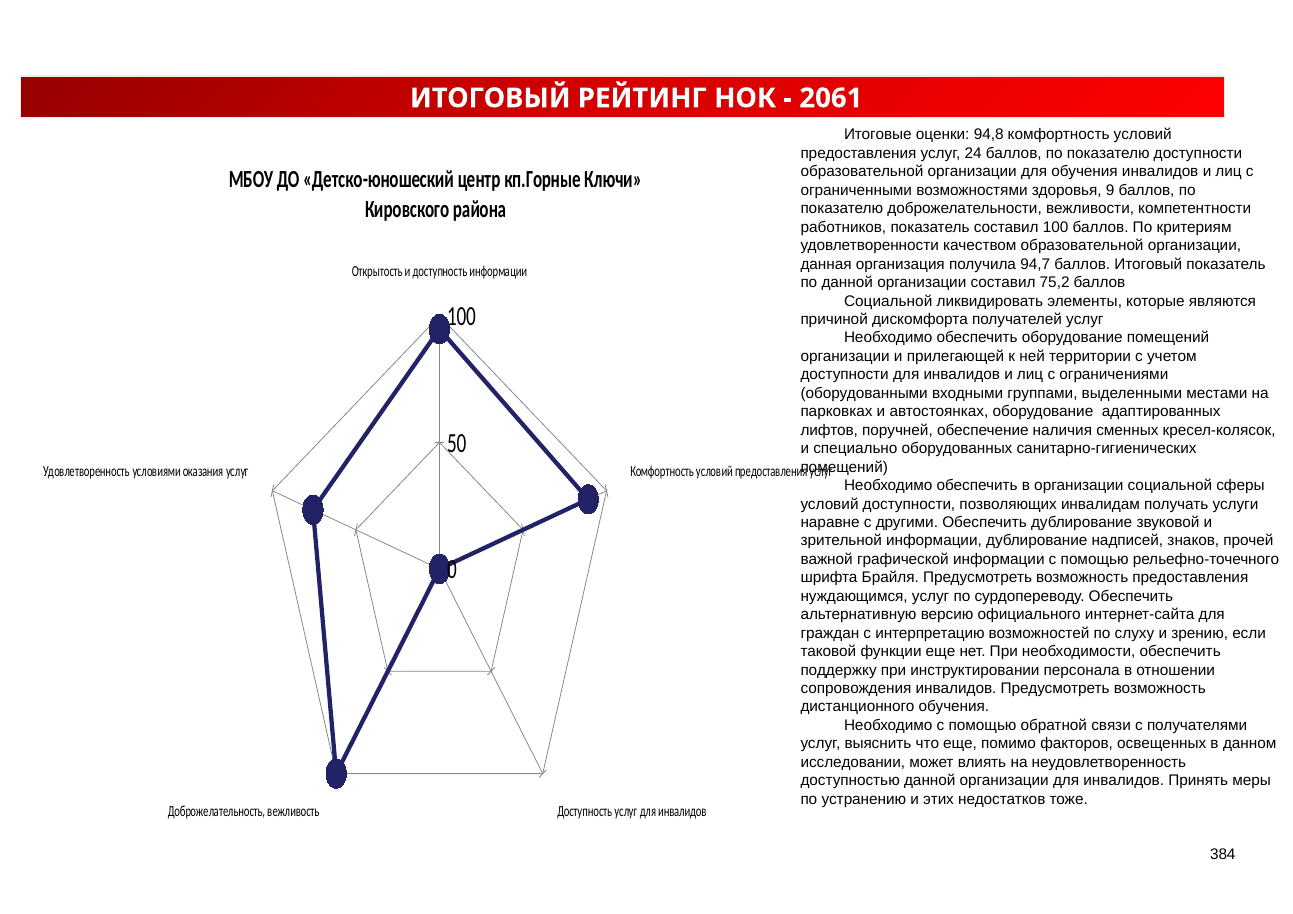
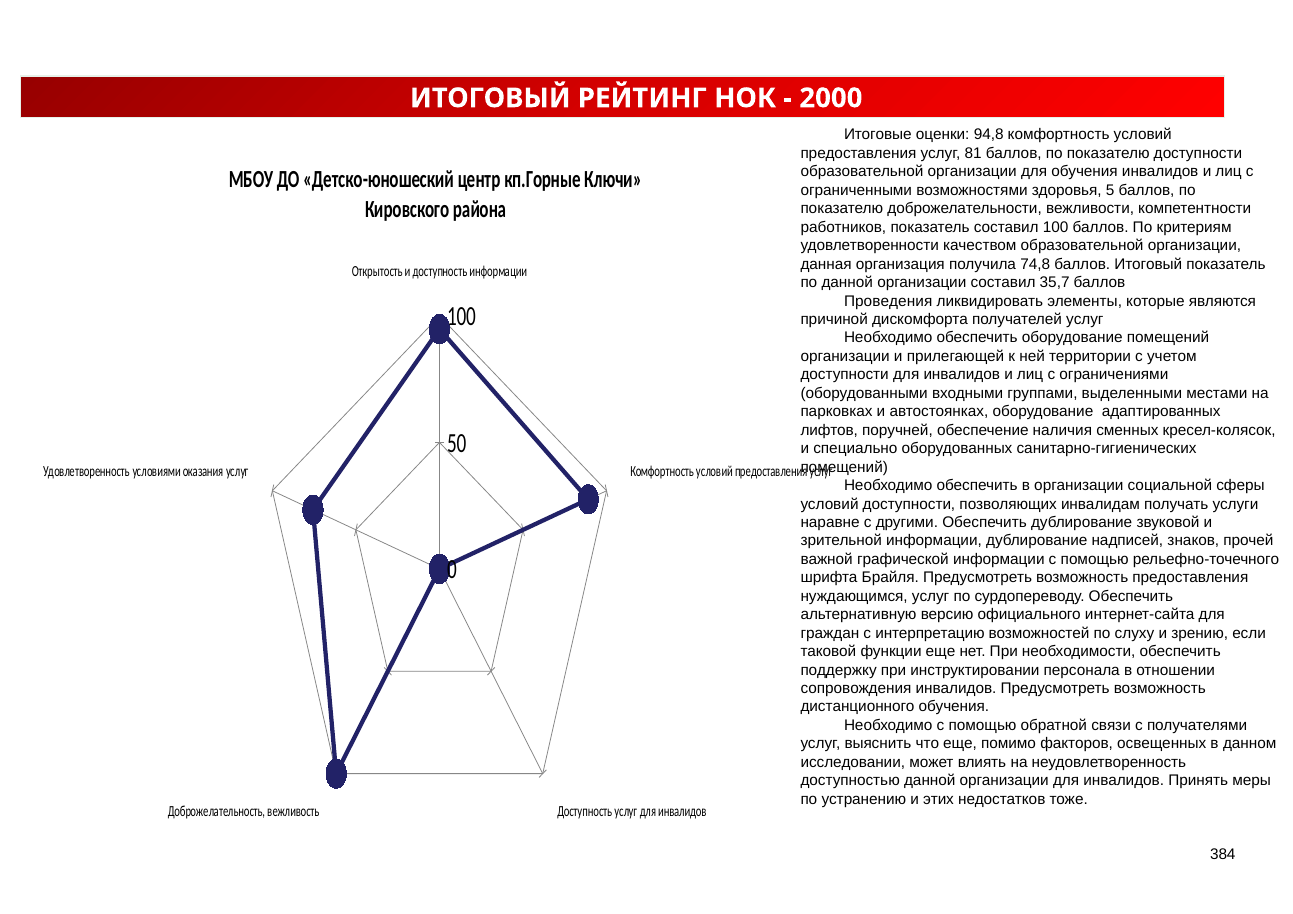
2061: 2061 -> 2000 (831, 98)
24: 24 -> 81 (973, 153)
9: 9 -> 5 (1110, 190)
94,7: 94,7 -> 74,8 (1035, 264)
75,2: 75,2 -> 35,7 (1055, 283)
Социальной: Социальной -> Проведения (888, 301)
